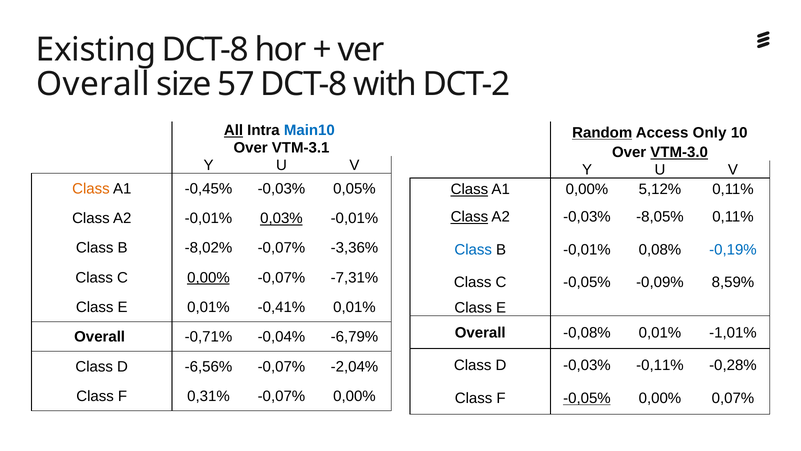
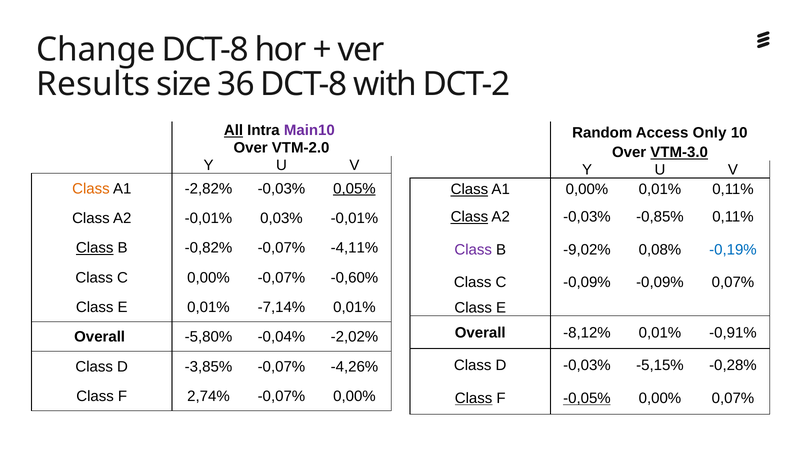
Existing: Existing -> Change (96, 50)
Overall: Overall -> Results (93, 84)
57: 57 -> 36 (236, 84)
Main10 colour: blue -> purple (309, 130)
Random underline: present -> none (602, 133)
VTM-3.1: VTM-3.1 -> VTM-2.0 (301, 148)
-0,45%: -0,45% -> -2,82% (208, 189)
0,05% underline: none -> present (354, 189)
0,00% 5,12%: 5,12% -> 0,01% (660, 189)
-8,05%: -8,05% -> -0,85% (660, 217)
0,03% underline: present -> none (281, 218)
Class underline: none -> present (95, 248)
-8,02%: -8,02% -> -0,82% (208, 248)
-3,36%: -3,36% -> -4,11% (354, 248)
Class colour: blue -> purple (473, 249)
B -0,01%: -0,01% -> -9,02% (587, 249)
0,00% underline: present -> none (208, 277)
-7,31%: -7,31% -> -0,60% (354, 277)
C -0,05%: -0,05% -> -0,09% (587, 282)
-0,09% 8,59%: 8,59% -> 0,07% (733, 282)
-0,41%: -0,41% -> -7,14% (281, 307)
-0,08%: -0,08% -> -8,12% (587, 332)
-1,01%: -1,01% -> -0,91% (733, 332)
-0,71%: -0,71% -> -5,80% (208, 337)
-6,79%: -6,79% -> -2,02% (354, 337)
-0,11%: -0,11% -> -5,15% (660, 365)
-6,56%: -6,56% -> -3,85% (208, 366)
-2,04%: -2,04% -> -4,26% (354, 366)
0,31%: 0,31% -> 2,74% (208, 396)
Class underline: none -> present (474, 398)
